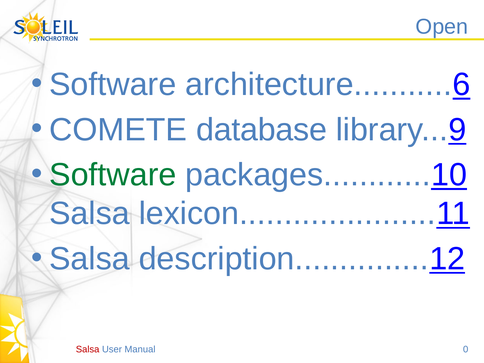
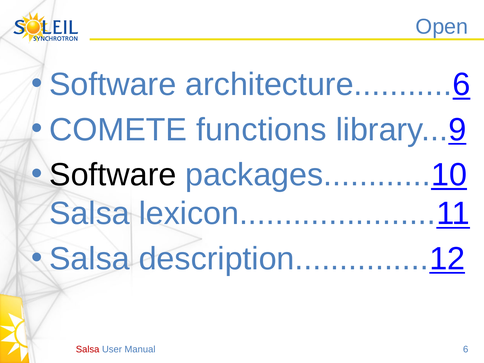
database: database -> functions (261, 130)
Software colour: green -> black (113, 175)
0: 0 -> 6 (466, 350)
